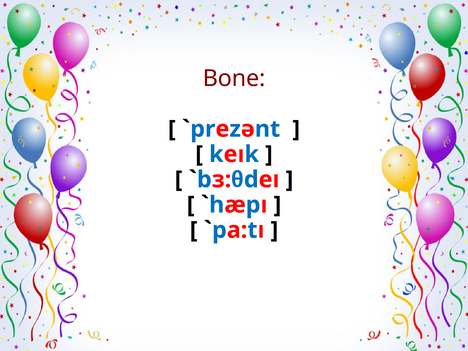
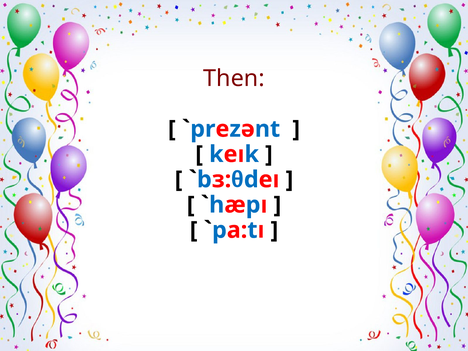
Bone: Bone -> Then (234, 78)
